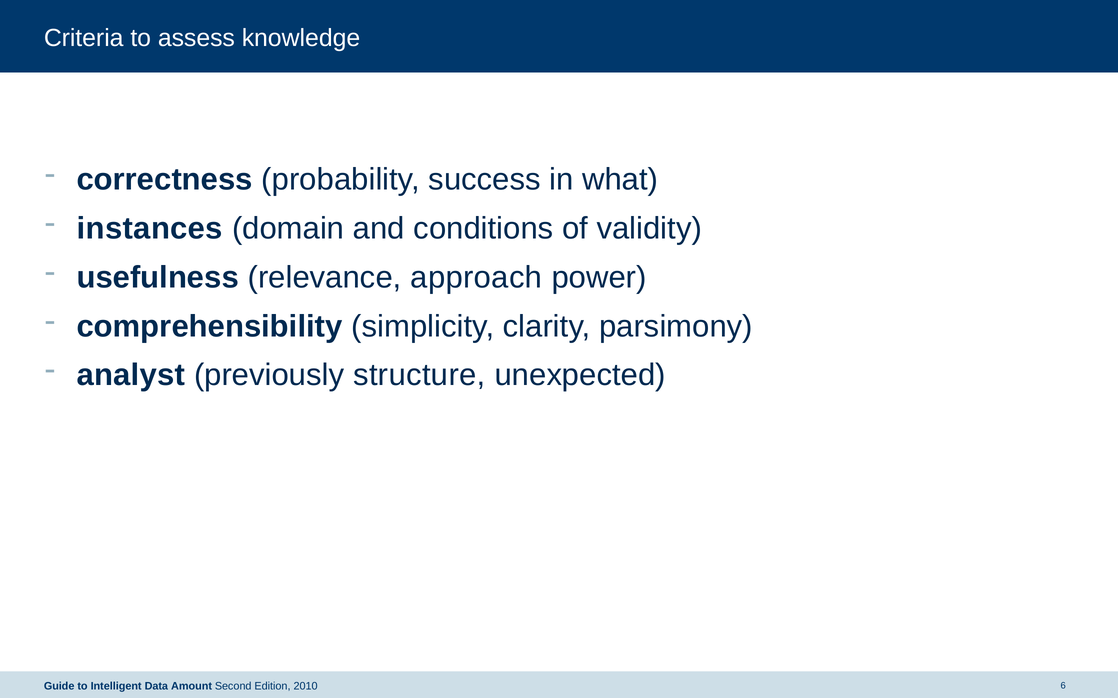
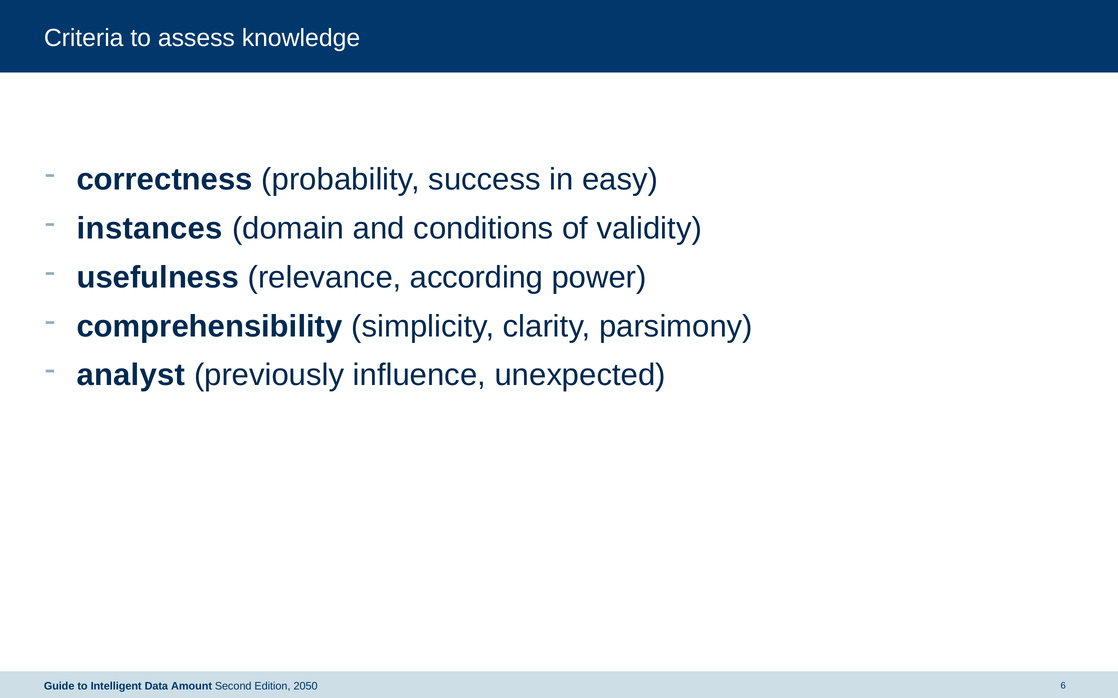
what: what -> easy (620, 180)
approach: approach -> according (477, 278)
structure: structure -> influence (419, 376)
2010: 2010 -> 2050 (306, 687)
